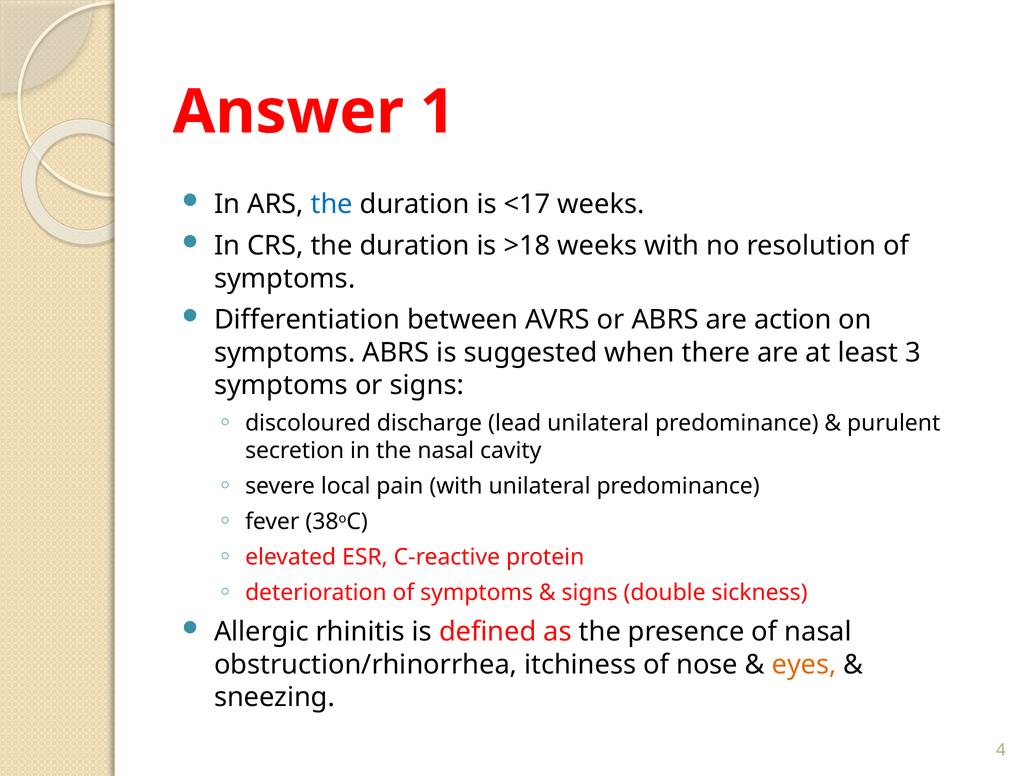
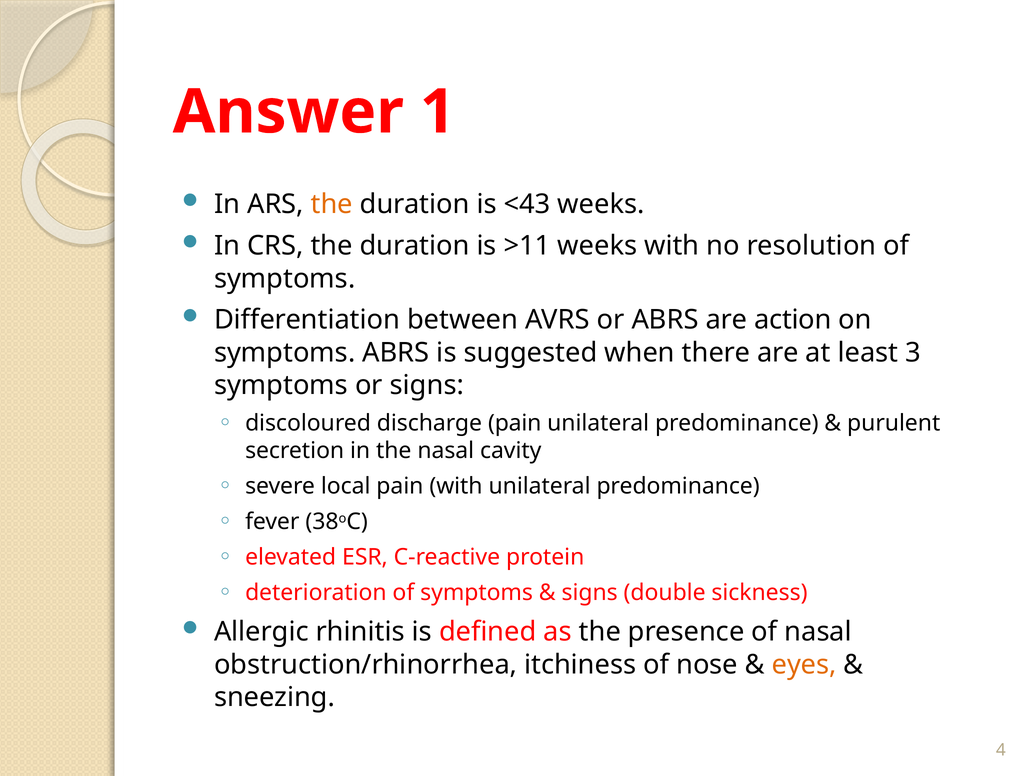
the colour: blue -> orange (332, 205)
<17: <17 -> <43 (527, 205)
>18: >18 -> >11 (527, 246)
discharge lead: lead -> pain (515, 423)
